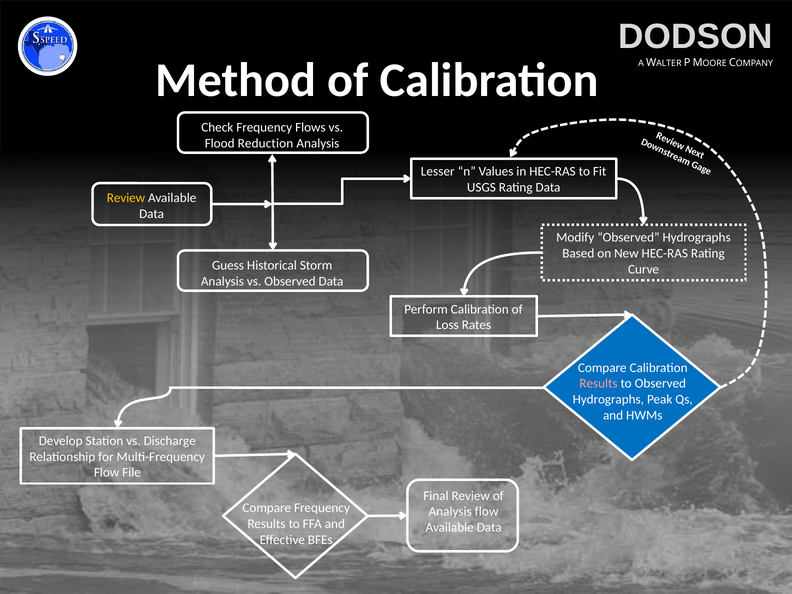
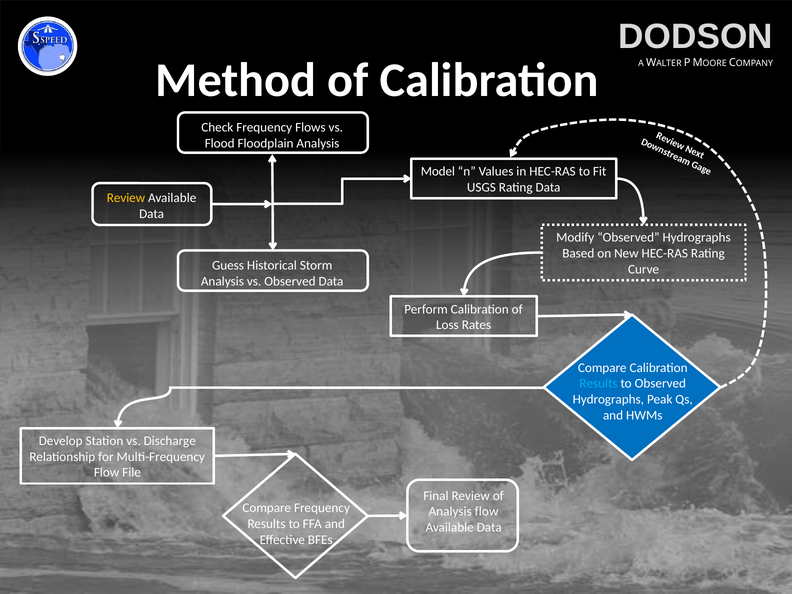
Reduction: Reduction -> Floodplain (266, 143)
Lesser: Lesser -> Model (438, 172)
Results colour: pink -> light blue (598, 384)
